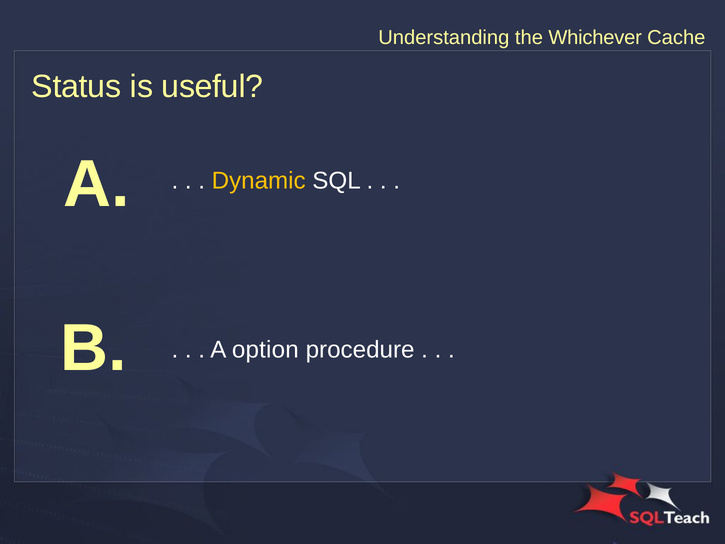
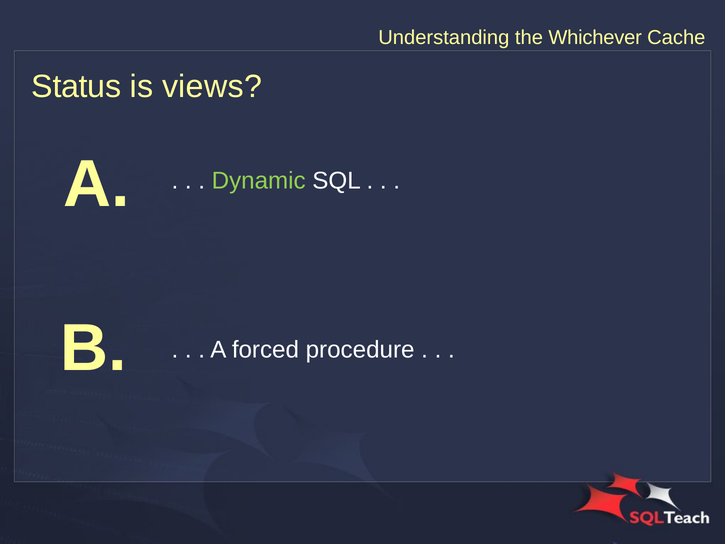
useful: useful -> views (212, 87)
Dynamic colour: yellow -> light green (259, 181)
option: option -> forced (265, 350)
